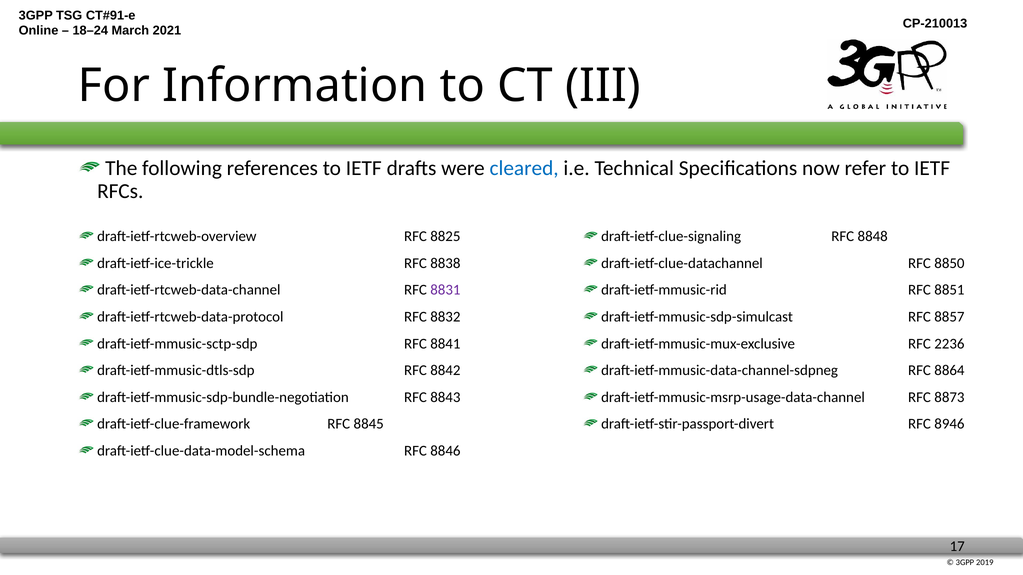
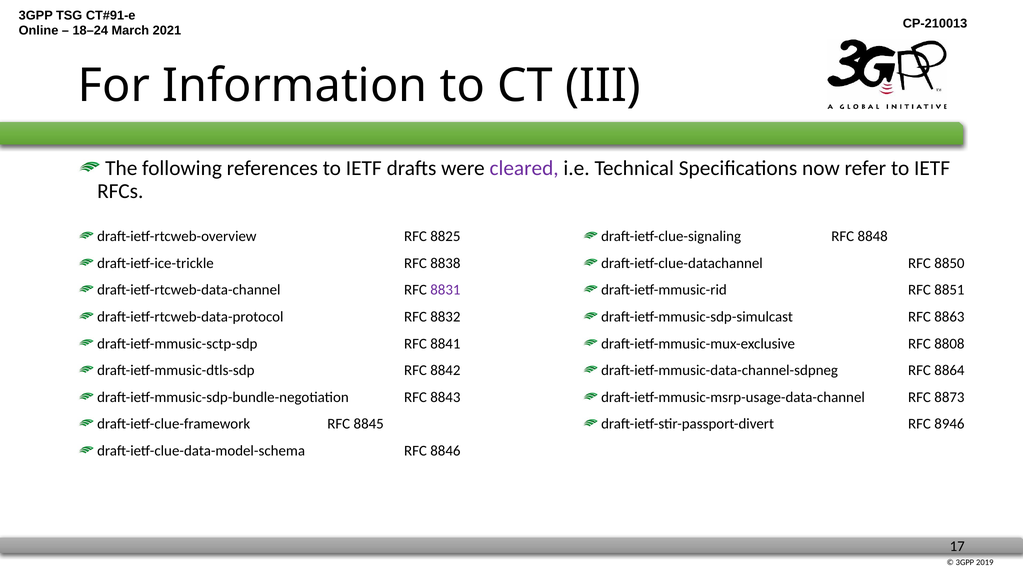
cleared colour: blue -> purple (524, 168)
8857: 8857 -> 8863 (949, 317)
2236: 2236 -> 8808 (949, 344)
